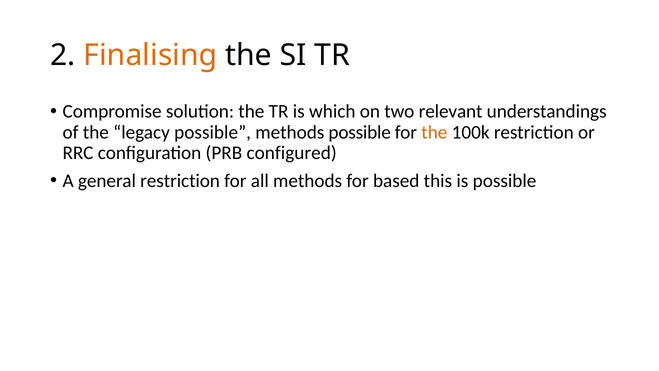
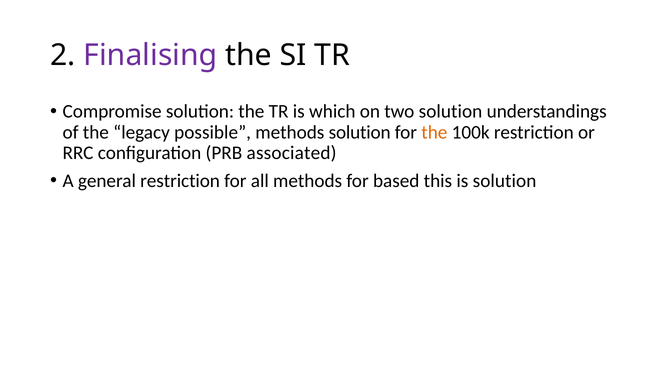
Finalising colour: orange -> purple (150, 55)
two relevant: relevant -> solution (451, 111)
methods possible: possible -> solution (360, 132)
configured: configured -> associated (292, 153)
is possible: possible -> solution (505, 181)
